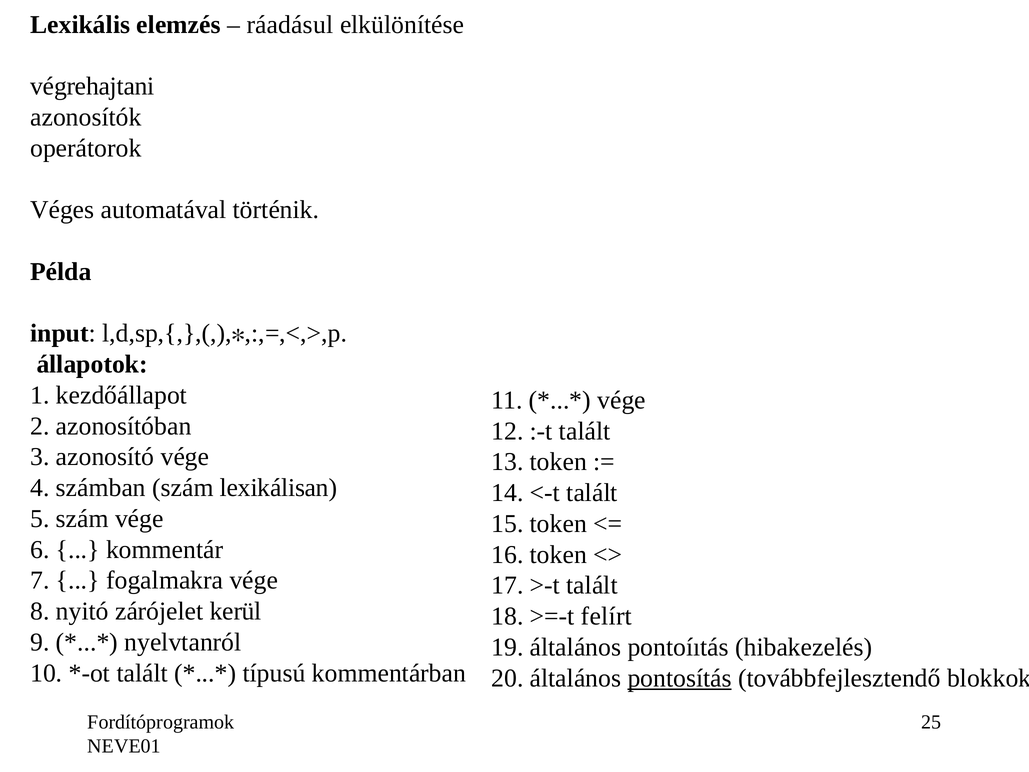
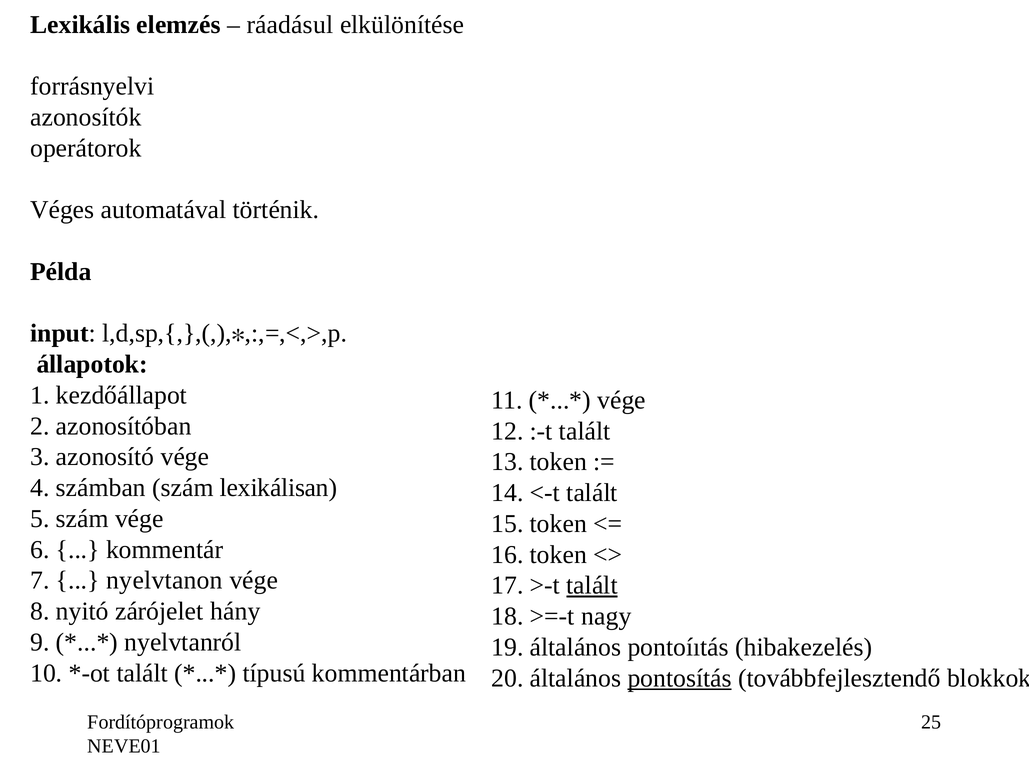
végrehajtani: végrehajtani -> forrásnyelvi (92, 86)
fogalmakra: fogalmakra -> nyelvtanon (165, 580)
talált underline: none -> present (592, 585)
kerül: kerül -> hány (235, 611)
felírt: felírt -> nagy (606, 616)
